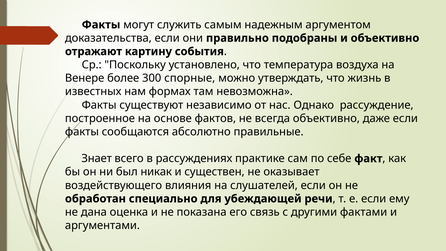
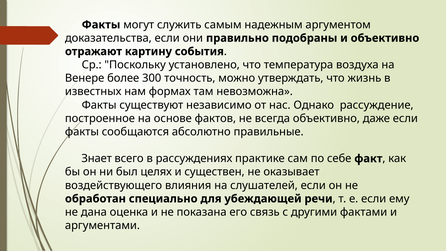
спорные: спорные -> точность (190, 78)
никак: никак -> целях (156, 172)
